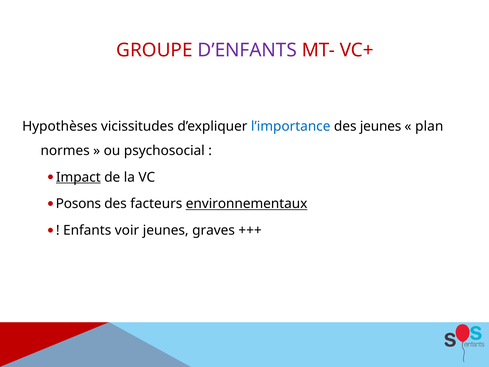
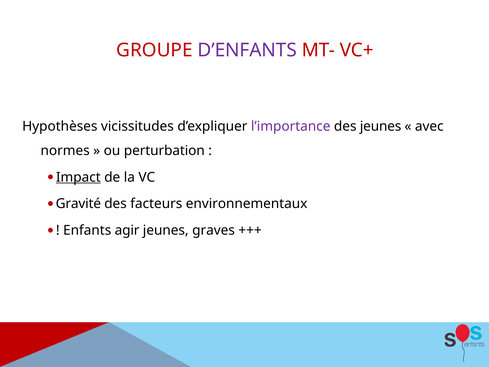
l’importance colour: blue -> purple (291, 126)
plan: plan -> avec (429, 126)
psychosocial: psychosocial -> perturbation (164, 151)
Posons: Posons -> Gravité (78, 204)
environnementaux underline: present -> none (247, 204)
voir: voir -> agir (127, 230)
